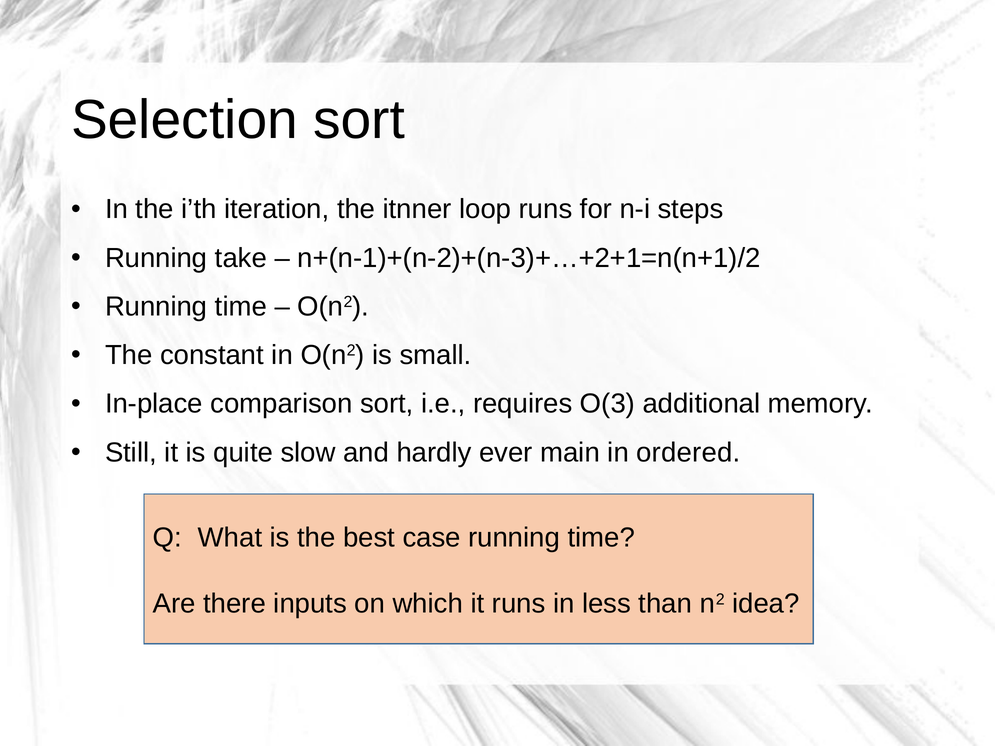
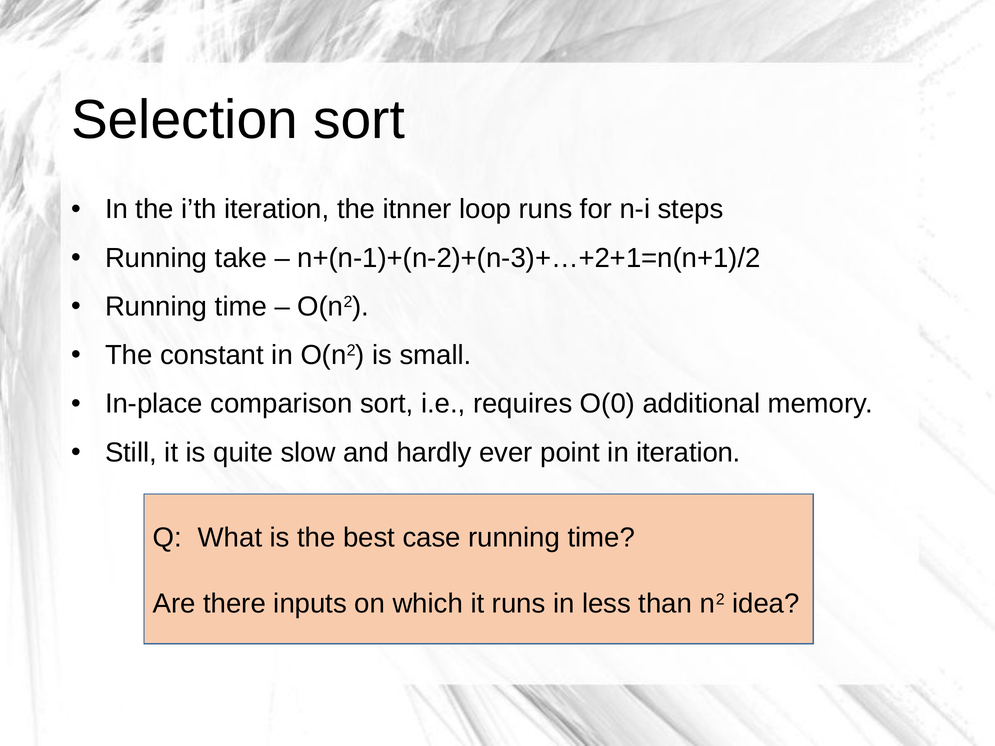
O(3: O(3 -> O(0 (607, 404)
main: main -> point (570, 453)
in ordered: ordered -> iteration (688, 453)
